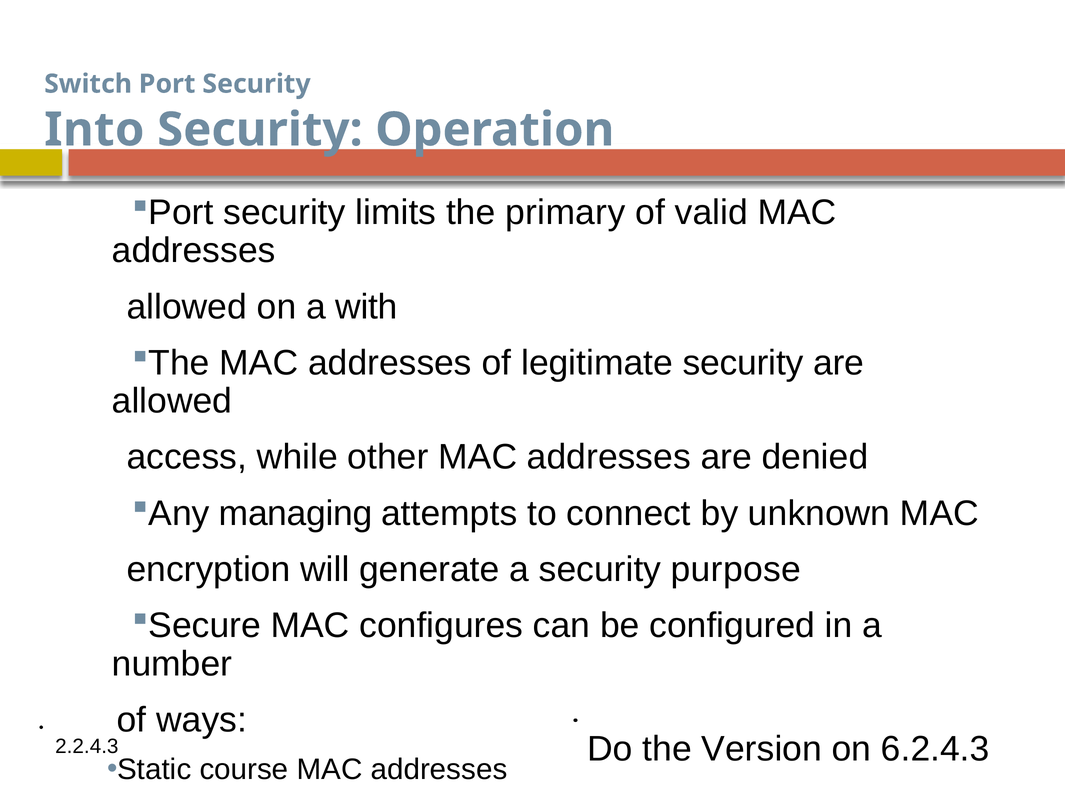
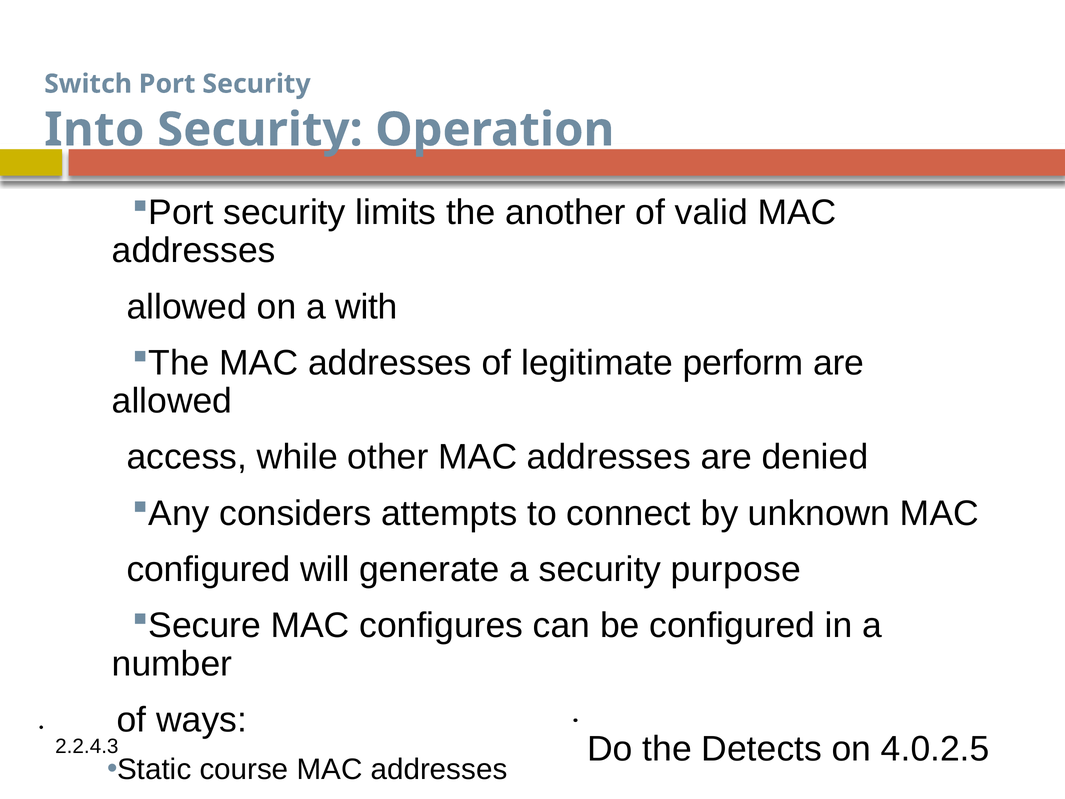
primary: primary -> another (565, 212)
legitimate security: security -> perform (743, 363)
managing: managing -> considers (295, 513)
encryption: encryption -> configured (209, 569)
Version: Version -> Detects (762, 749)
6.2.4.3: 6.2.4.3 -> 4.0.2.5 (935, 749)
